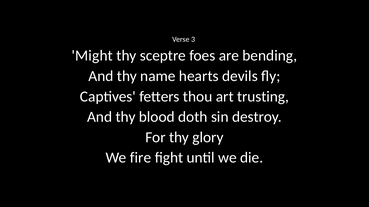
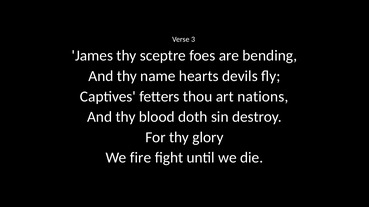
Might: Might -> James (92, 56)
trusting: trusting -> nations (263, 97)
